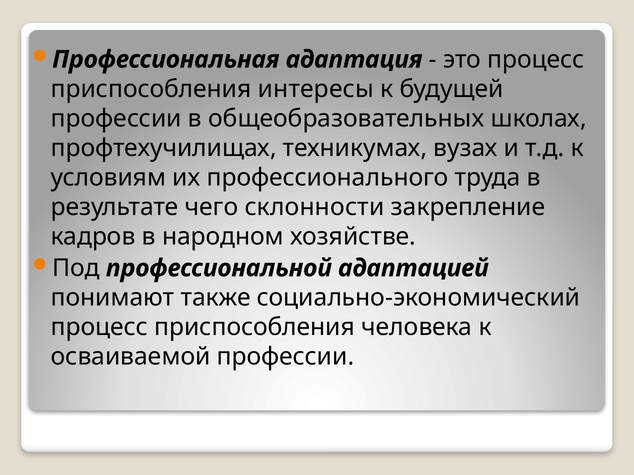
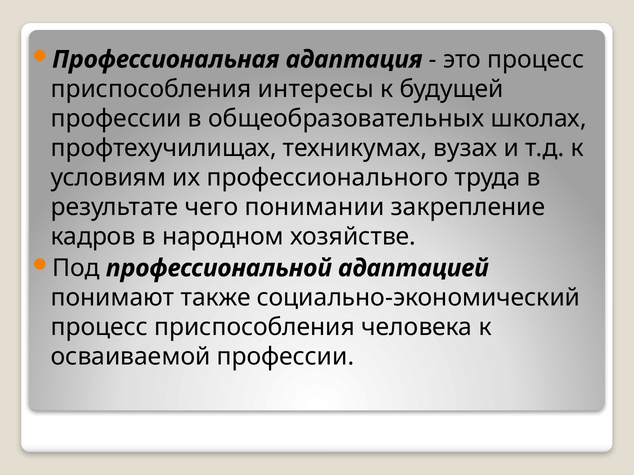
склонности: склонности -> понимании (314, 207)
